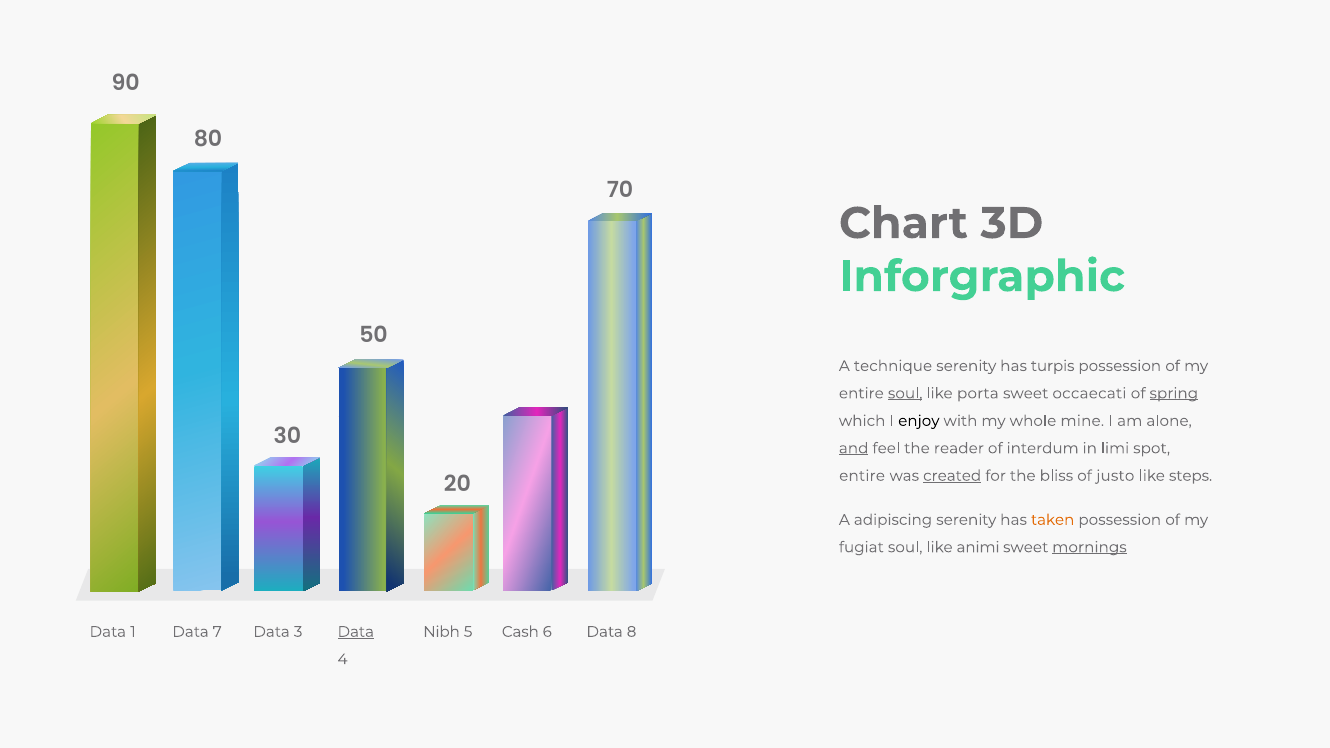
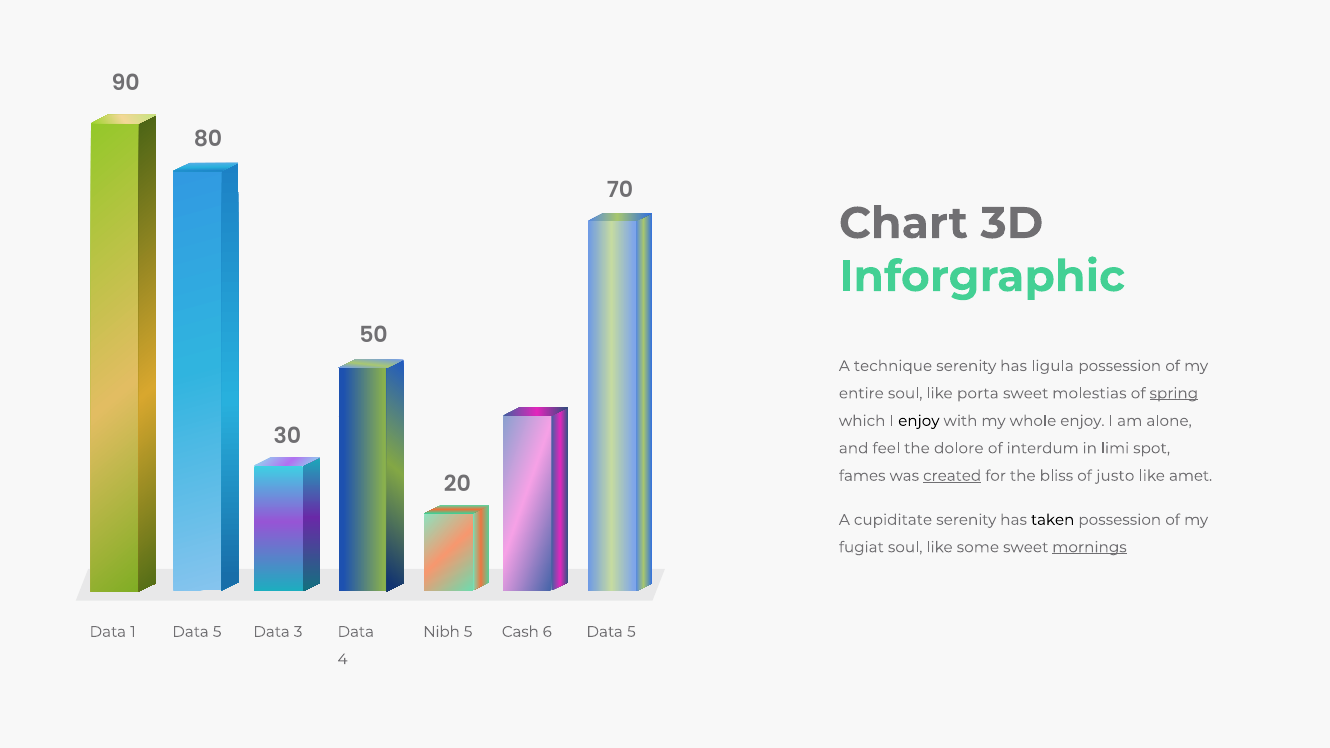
turpis: turpis -> ligula (1053, 366)
soul underline: present -> none (905, 393)
occaecati: occaecati -> molestias (1089, 393)
whole mine: mine -> enjoy (1082, 421)
and underline: present -> none (854, 448)
reader: reader -> dolore (959, 448)
entire: entire -> fames (862, 476)
steps: steps -> amet (1191, 476)
adipiscing: adipiscing -> cupiditate (893, 520)
taken colour: orange -> black (1053, 520)
animi: animi -> some (978, 547)
1 Data 7: 7 -> 5 (217, 632)
Data underline: present -> none (356, 632)
6 Data 8: 8 -> 5 (631, 632)
